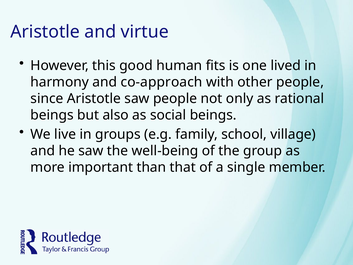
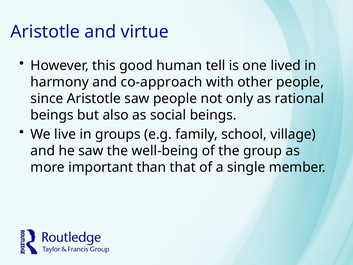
fits: fits -> tell (216, 65)
